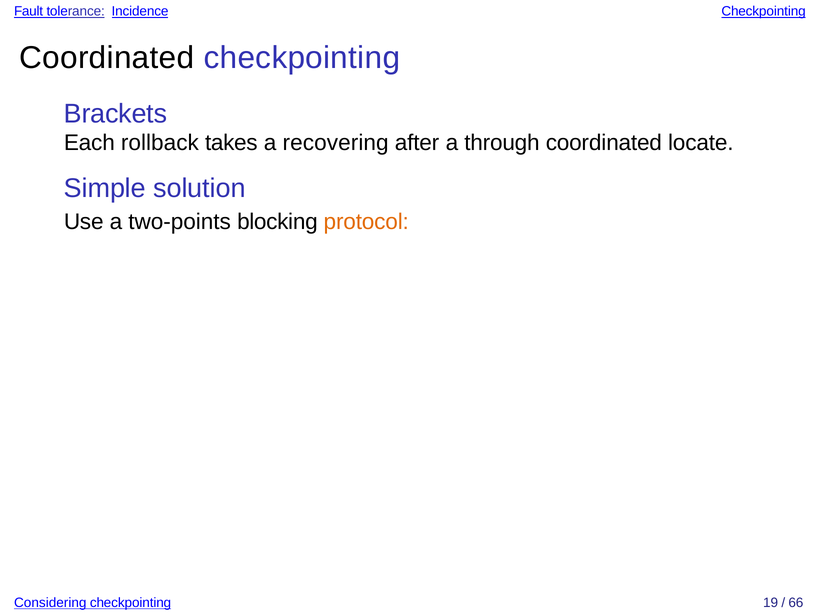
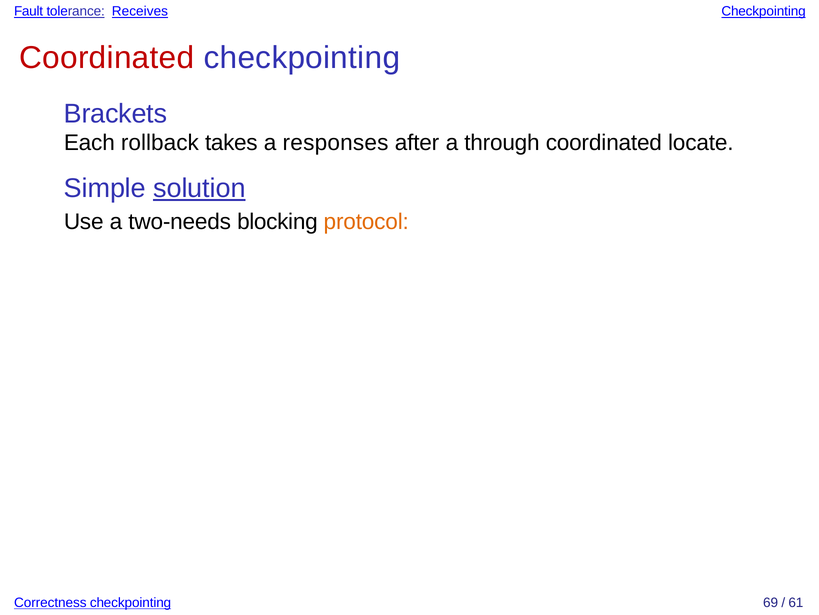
Incidence: Incidence -> Receives (140, 11)
Coordinated colour: black -> red (107, 58)
recovering: recovering -> responses (336, 143)
solution underline: none -> present (199, 188)
two-points: two-points -> two-needs (180, 222)
Considering: Considering -> Correctness (50, 602)
19: 19 -> 69 (771, 602)
66: 66 -> 61 (796, 602)
